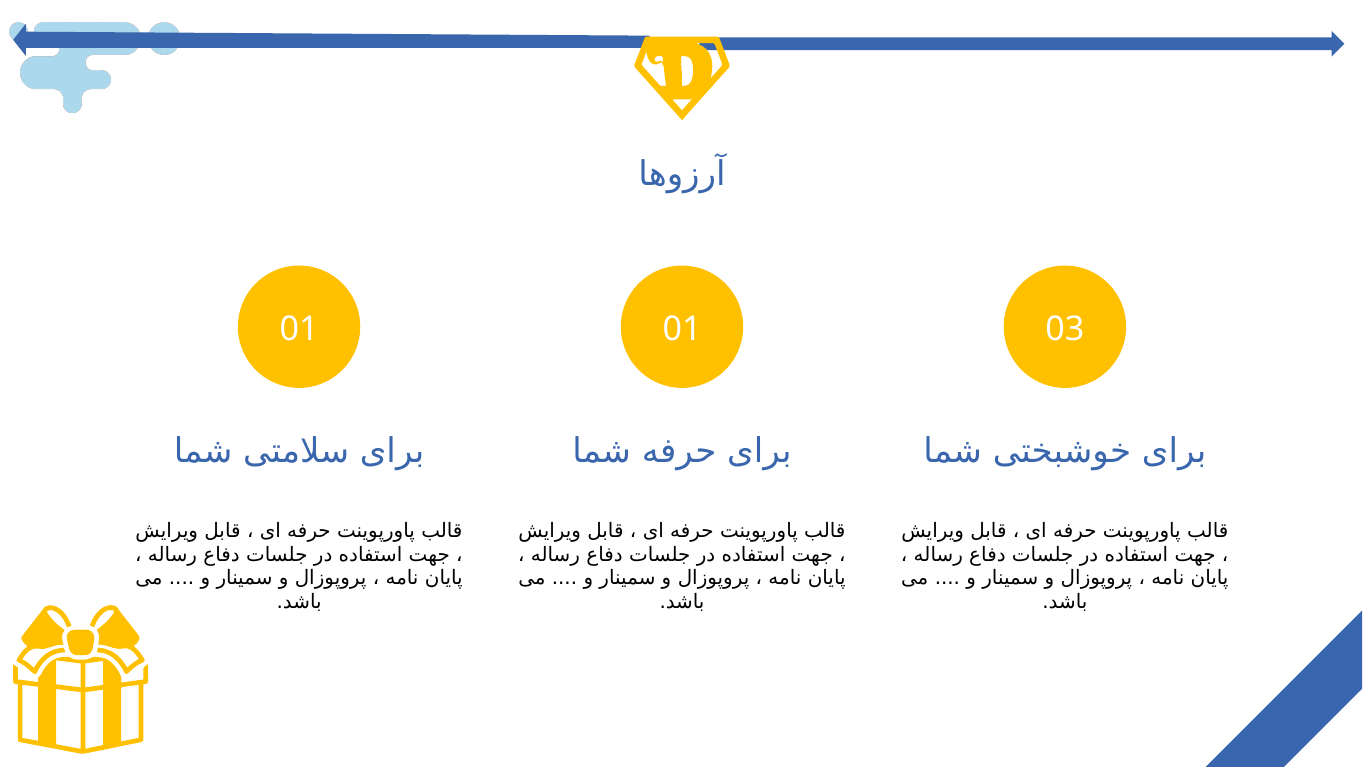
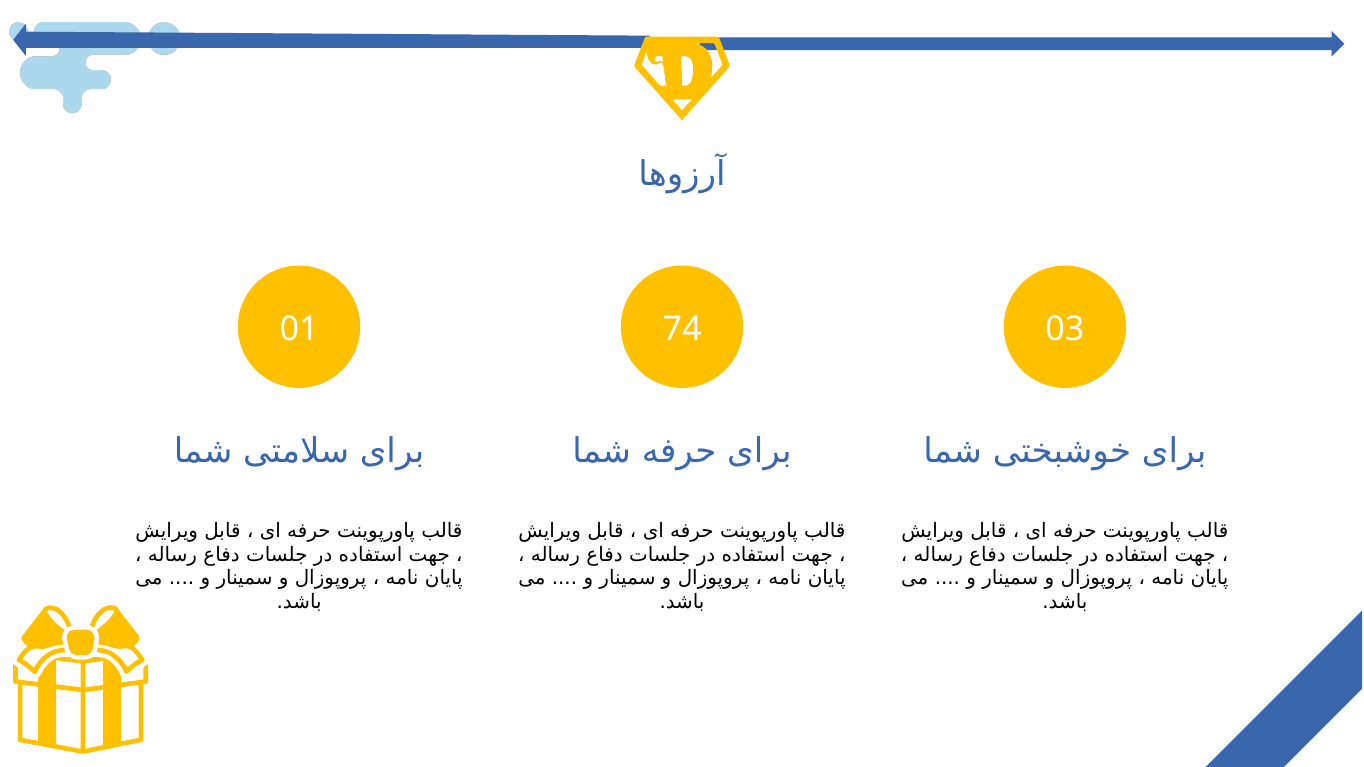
01 01: 01 -> 74 (682, 329)
